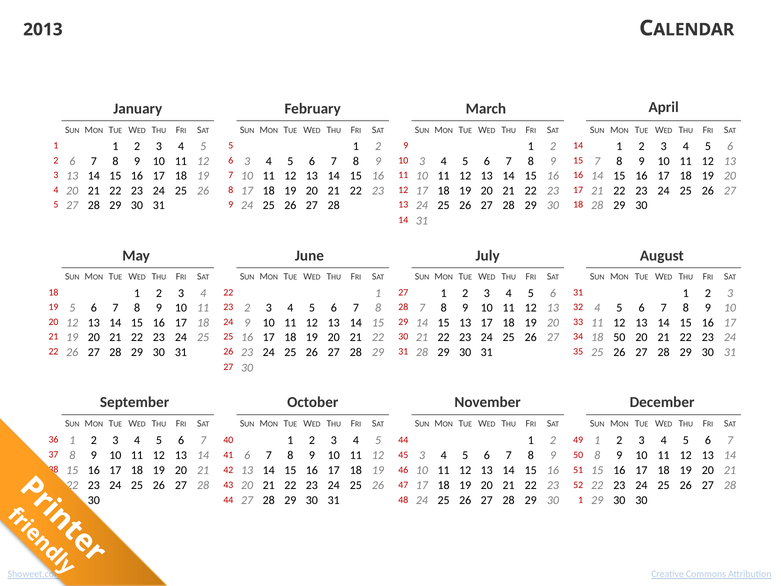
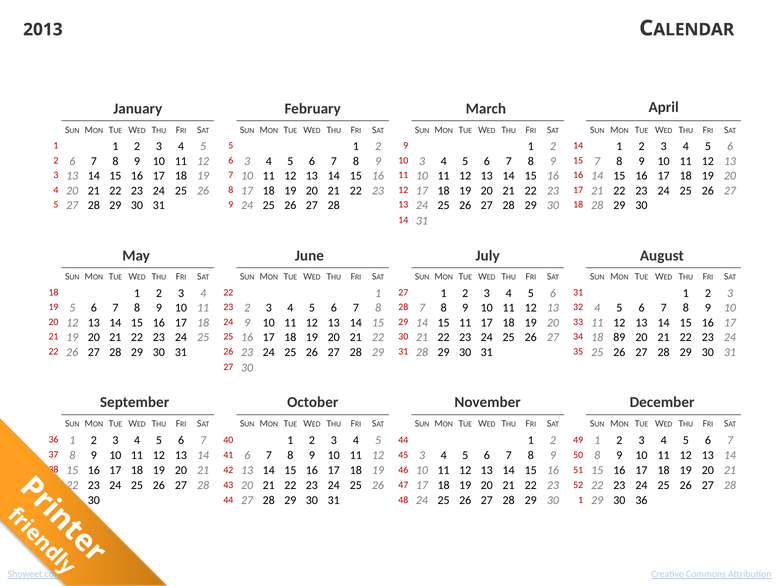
15 13: 13 -> 11 (465, 323)
18 50: 50 -> 89 (619, 337)
30 30: 30 -> 36 (641, 500)
